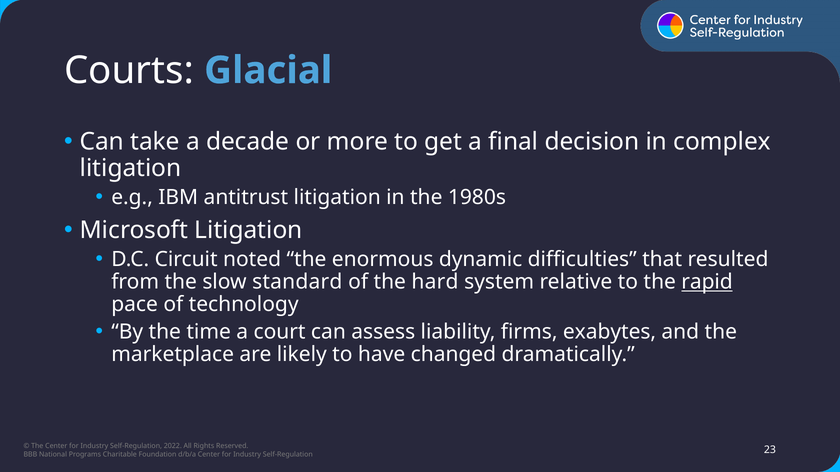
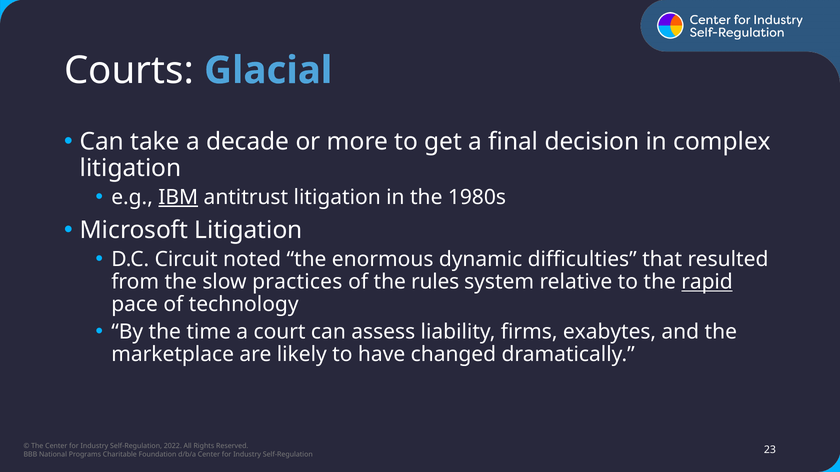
IBM underline: none -> present (178, 197)
standard: standard -> practices (297, 282)
hard: hard -> rules (435, 282)
